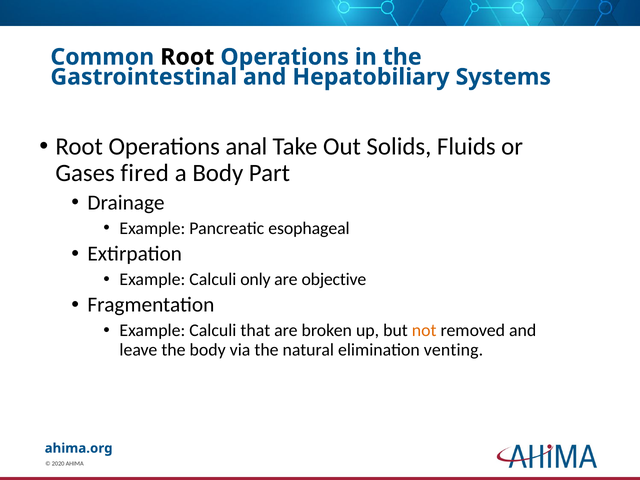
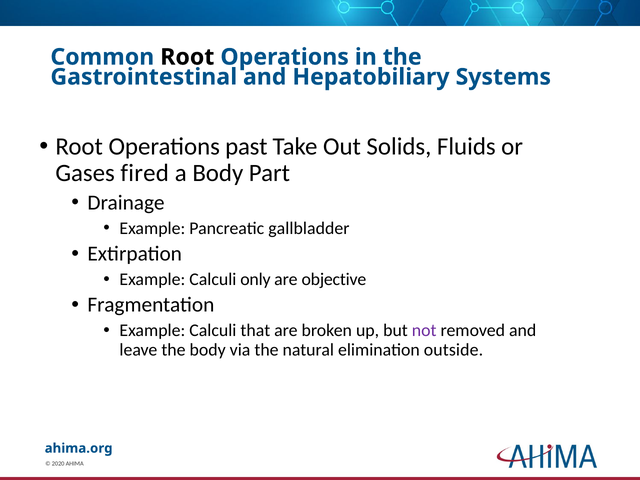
anal: anal -> past (246, 146)
esophageal: esophageal -> gallbladder (309, 228)
not colour: orange -> purple (424, 331)
venting: venting -> outside (453, 350)
